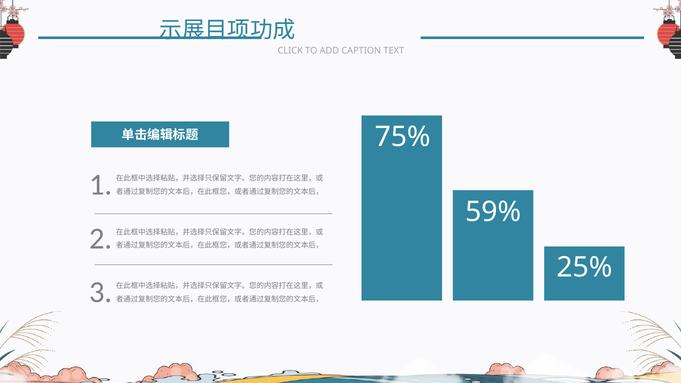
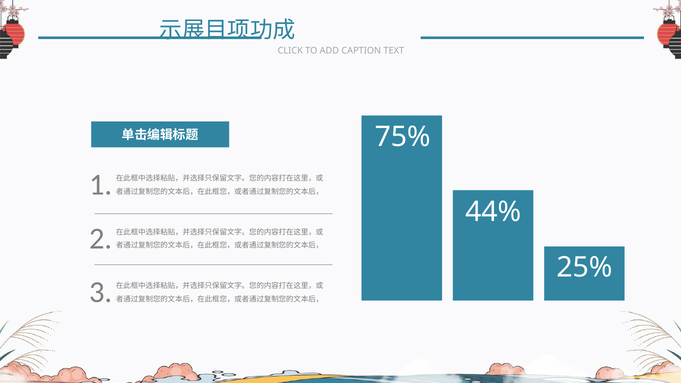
59%: 59% -> 44% (493, 212)
